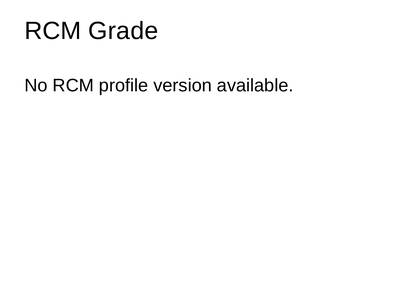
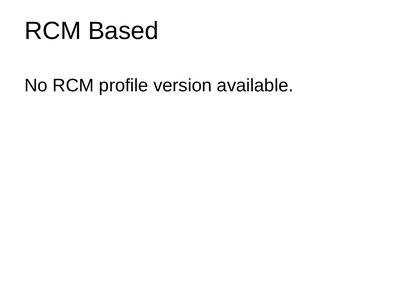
Grade: Grade -> Based (123, 31)
